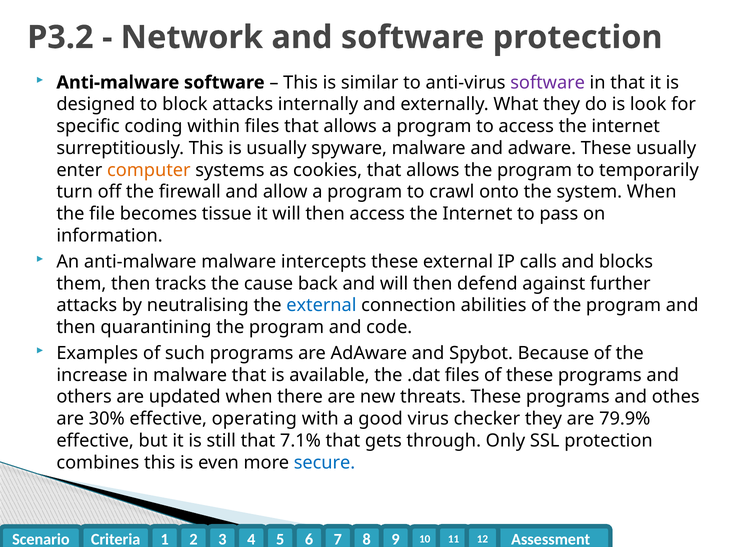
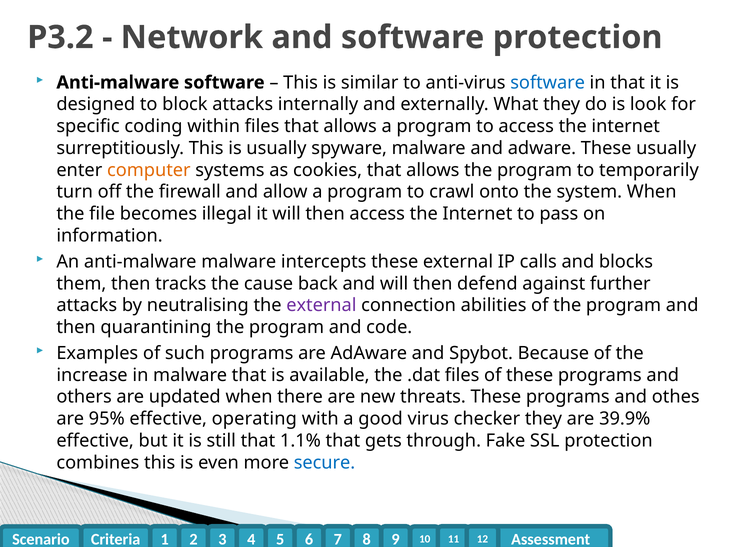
software colour: purple -> blue (548, 82)
tissue: tissue -> illegal (227, 214)
external colour: blue -> purple (321, 305)
30%: 30% -> 95% (107, 419)
79.9%: 79.9% -> 39.9% (625, 419)
7.1%: 7.1% -> 1.1% (300, 441)
Only: Only -> Fake (506, 441)
